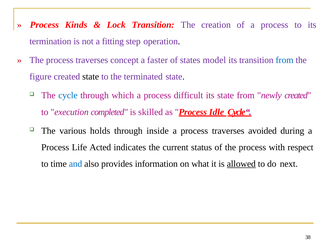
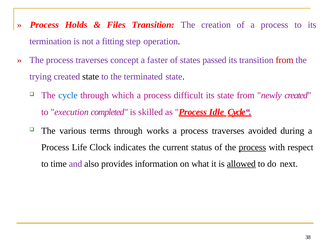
Kinds: Kinds -> Holds (76, 25)
Lock: Lock -> Files (116, 25)
model: model -> passed (214, 60)
from colour: blue -> red (285, 60)
figure: figure -> trying (40, 77)
holds: holds -> terms (100, 130)
inside: inside -> works (158, 130)
Acted: Acted -> Clock (100, 147)
process underline: none -> present (252, 147)
and colour: blue -> purple (76, 163)
